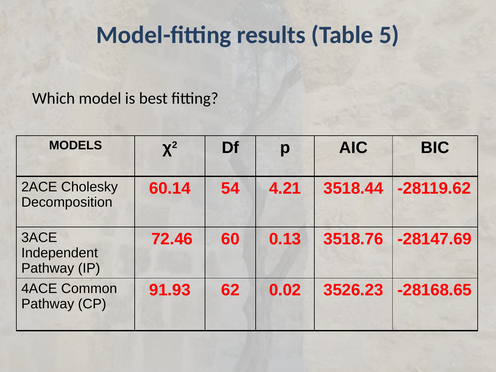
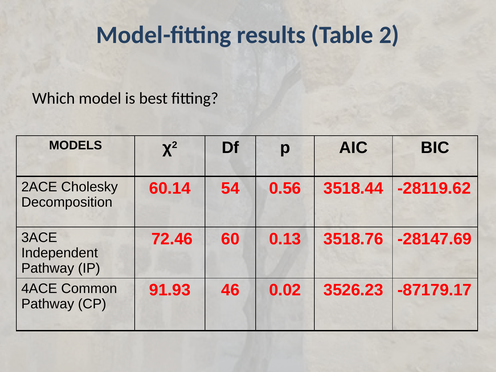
5: 5 -> 2 (389, 35)
4.21: 4.21 -> 0.56 (285, 188)
62: 62 -> 46 (230, 290)
-28168.65: -28168.65 -> -87179.17 (435, 290)
